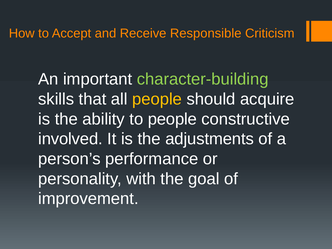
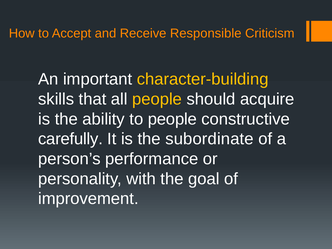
character-building colour: light green -> yellow (203, 79)
involved: involved -> carefully (71, 139)
adjustments: adjustments -> subordinate (209, 139)
